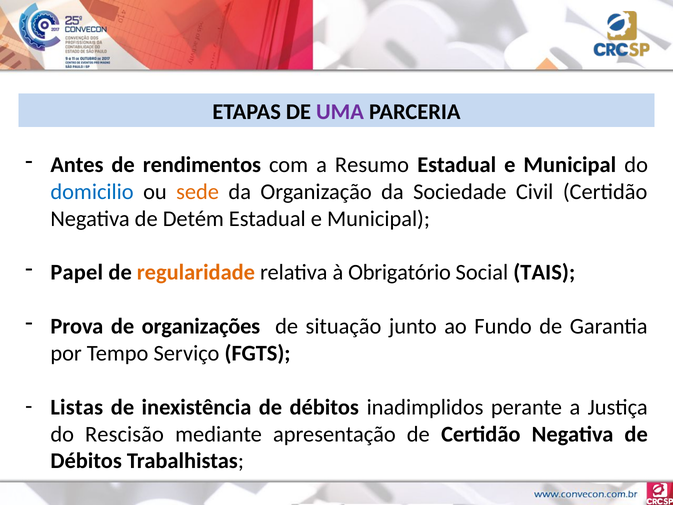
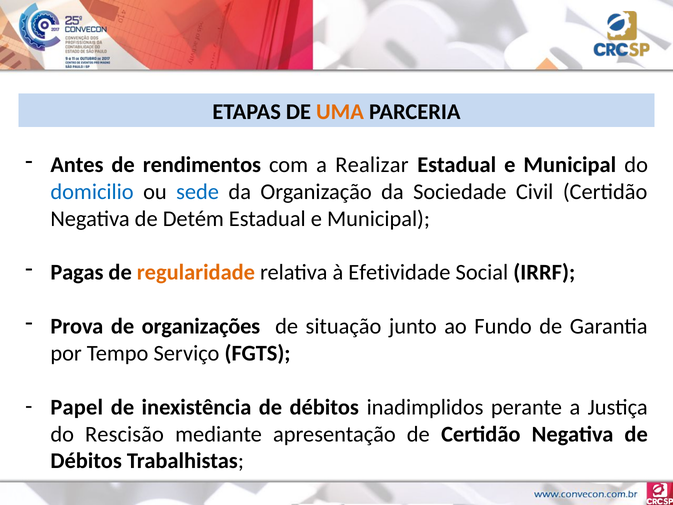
UMA colour: purple -> orange (340, 112)
Resumo: Resumo -> Realizar (372, 165)
sede colour: orange -> blue (198, 192)
Papel: Papel -> Pagas (77, 272)
Obrigatório: Obrigatório -> Efetividade (399, 272)
TAIS: TAIS -> IRRF (544, 272)
Listas: Listas -> Papel (77, 407)
